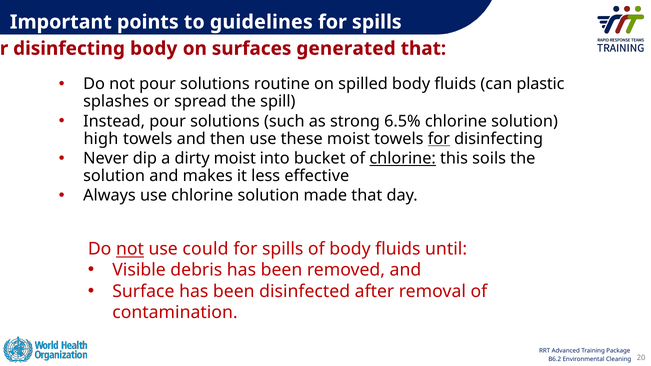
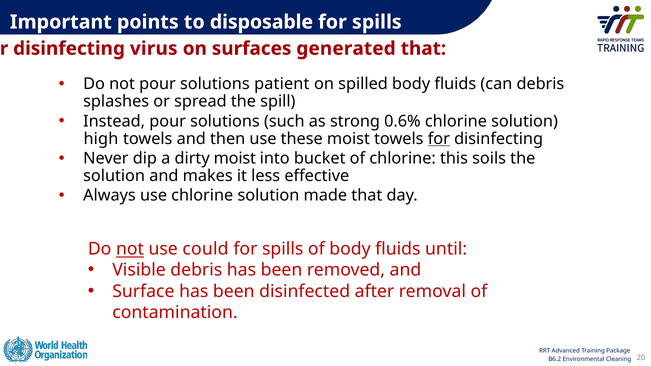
guidelines: guidelines -> disposable (261, 22)
disinfecting body: body -> virus (154, 49)
routine: routine -> patient (282, 84)
can plastic: plastic -> debris (540, 84)
6.5%: 6.5% -> 0.6% (402, 121)
chlorine underline: present -> none (403, 158)
